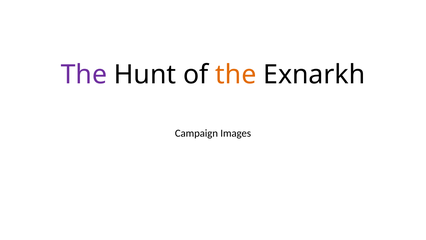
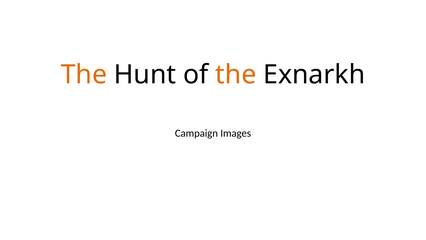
The colour: purple -> orange (84, 75)
